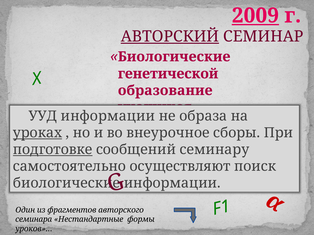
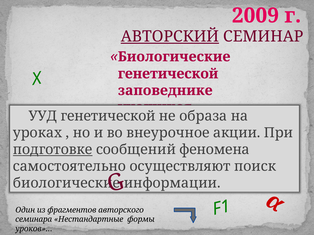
2009 underline: present -> none (255, 16)
образование: образование -> заповеднике (165, 91)
информации: информации -> генетической (108, 116)
уроках underline: present -> none (37, 133)
сборы: сборы -> акции (237, 133)
семинару: семинару -> феномена (215, 150)
